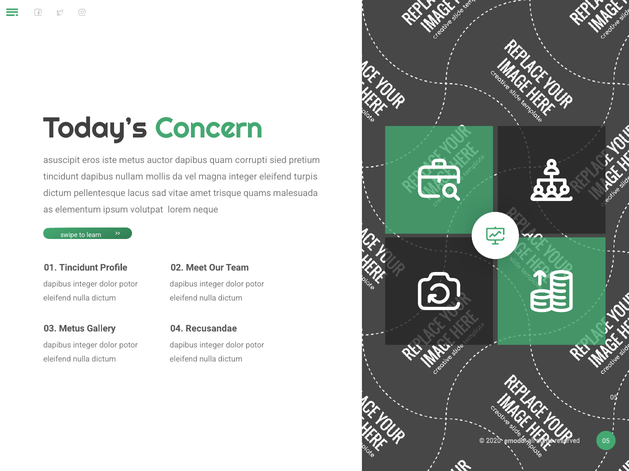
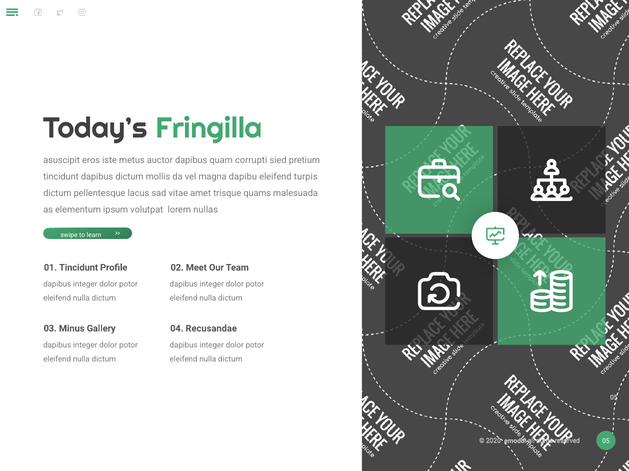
Concern: Concern -> Fringilla (209, 129)
dapibus nullam: nullam -> dictum (129, 177)
magna integer: integer -> dapibu (243, 177)
neque: neque -> nullas (206, 210)
03 Metus: Metus -> Minus (72, 329)
